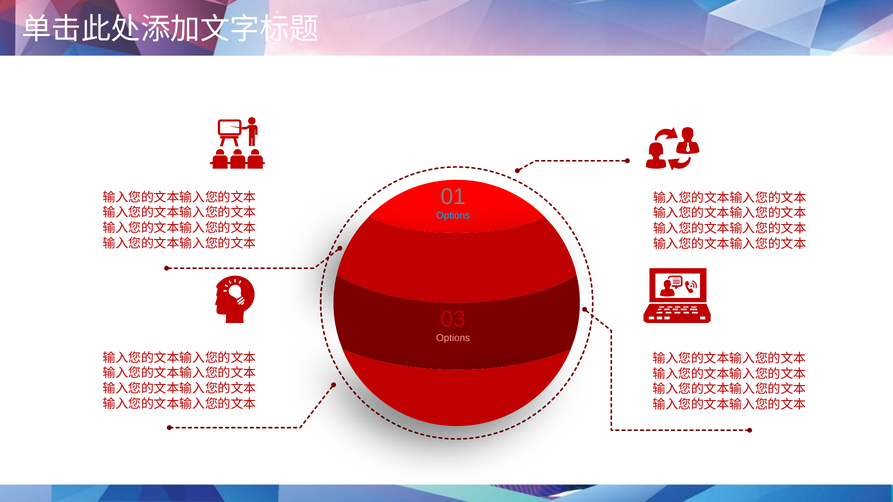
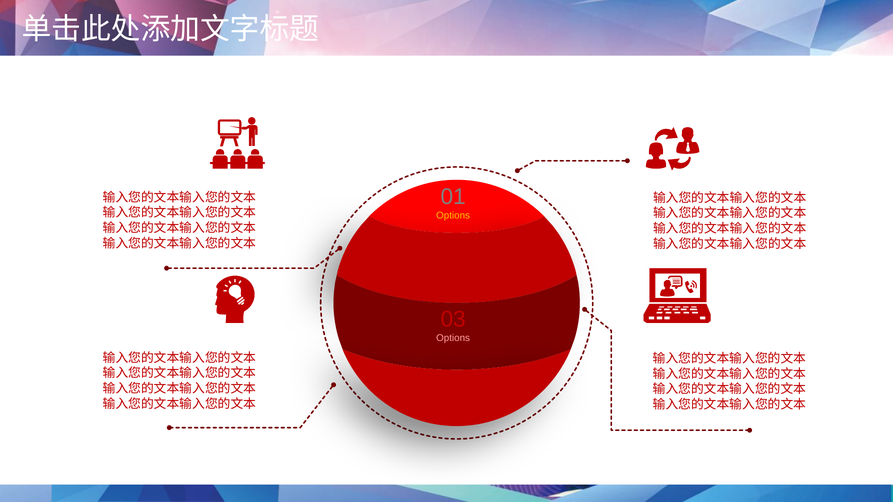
Options colour: light blue -> yellow (453, 216)
